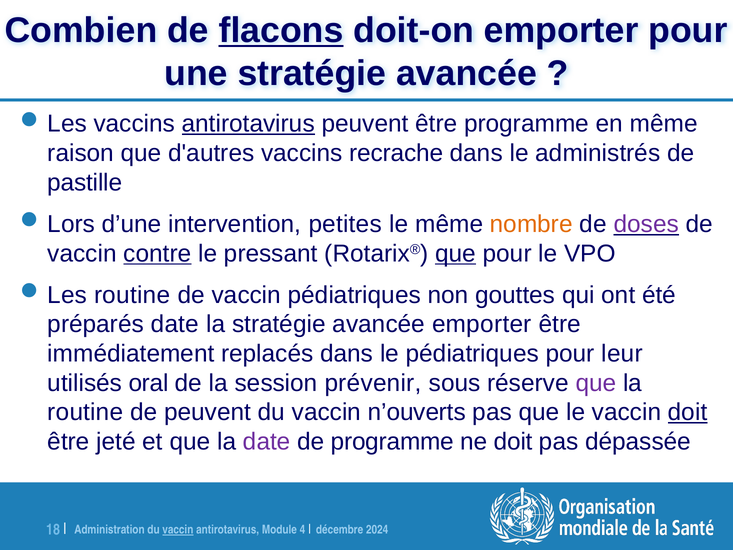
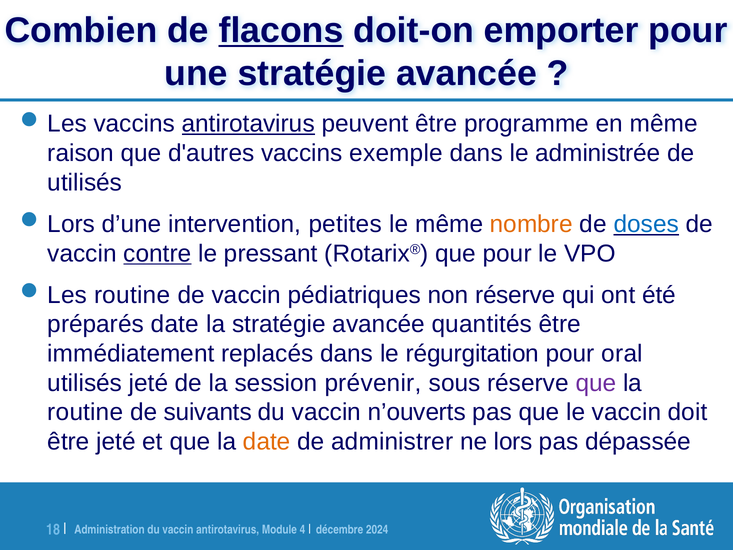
recrache: recrache -> exemple (396, 153)
administrés: administrés -> administrée (598, 153)
pastille: pastille -> utilisés (85, 183)
doses colour: purple -> blue (646, 224)
que underline: present -> none (456, 253)
non gouttes: gouttes -> réserve (515, 295)
avancée emporter: emporter -> quantités (482, 324)
le pédiatriques: pédiatriques -> régurgitation (472, 354)
leur: leur -> oral (622, 354)
utilisés oral: oral -> jeté (148, 383)
de peuvent: peuvent -> suivants (208, 412)
doit underline: present -> none (688, 412)
date colour: purple -> orange (267, 441)
de programme: programme -> administrer (392, 441)
ne doit: doit -> lors (513, 441)
vaccin underline: present -> none (178, 529)
